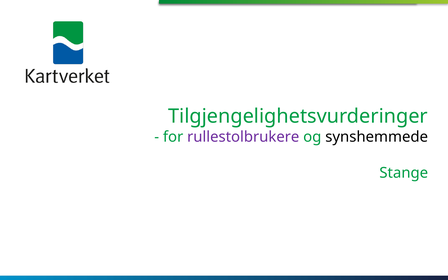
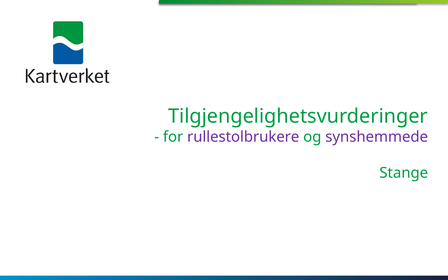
synshemmede colour: black -> purple (377, 137)
